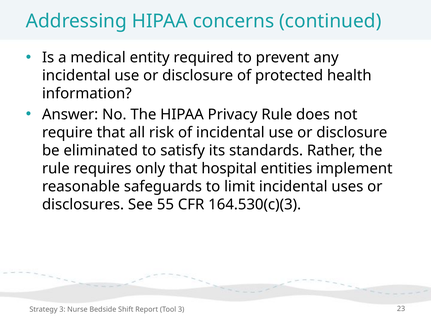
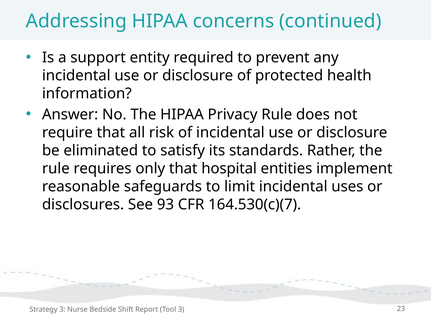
medical: medical -> support (98, 57)
55: 55 -> 93 (165, 204)
164.530(c)(3: 164.530(c)(3 -> 164.530(c)(7 (255, 204)
